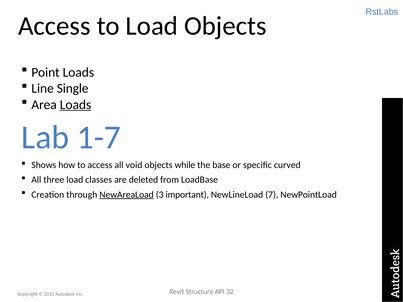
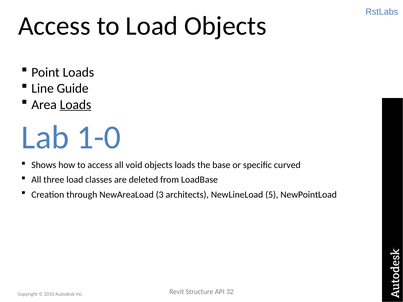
Single: Single -> Guide (73, 89)
1-7: 1-7 -> 1-0 (99, 138)
objects while: while -> loads (185, 165)
NewAreaLoad underline: present -> none (127, 195)
important: important -> architects (187, 195)
7: 7 -> 5 (272, 195)
